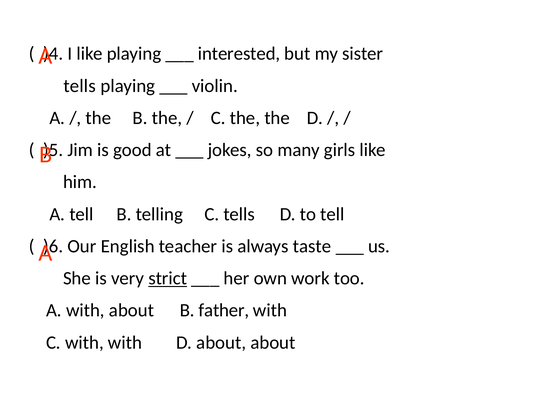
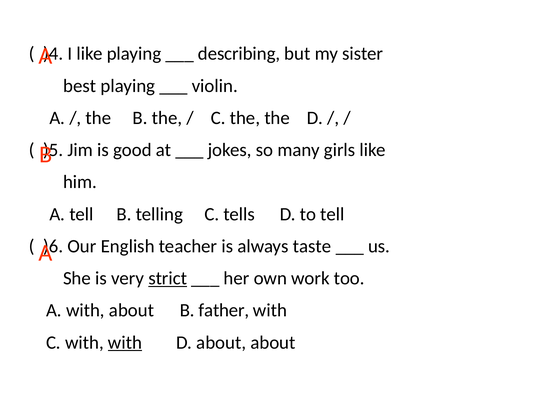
interested: interested -> describing (239, 54)
tells: tells -> best (80, 86)
with underline: none -> present (125, 342)
